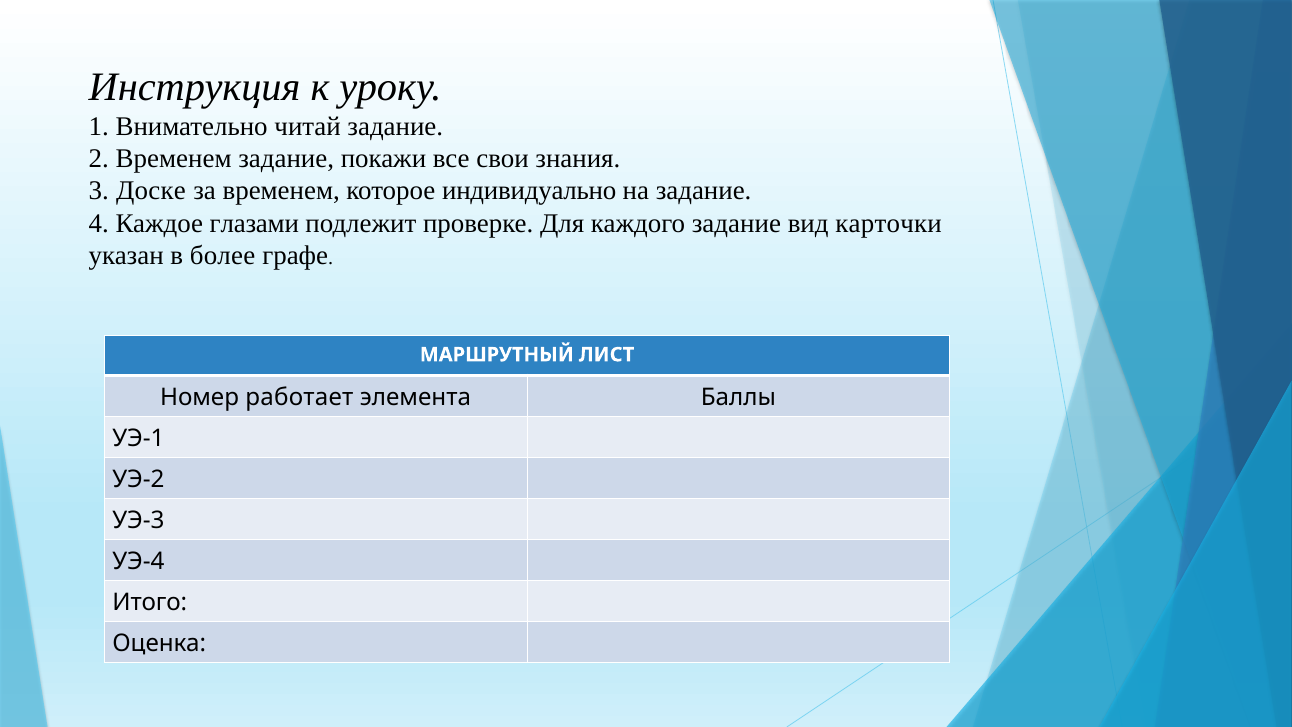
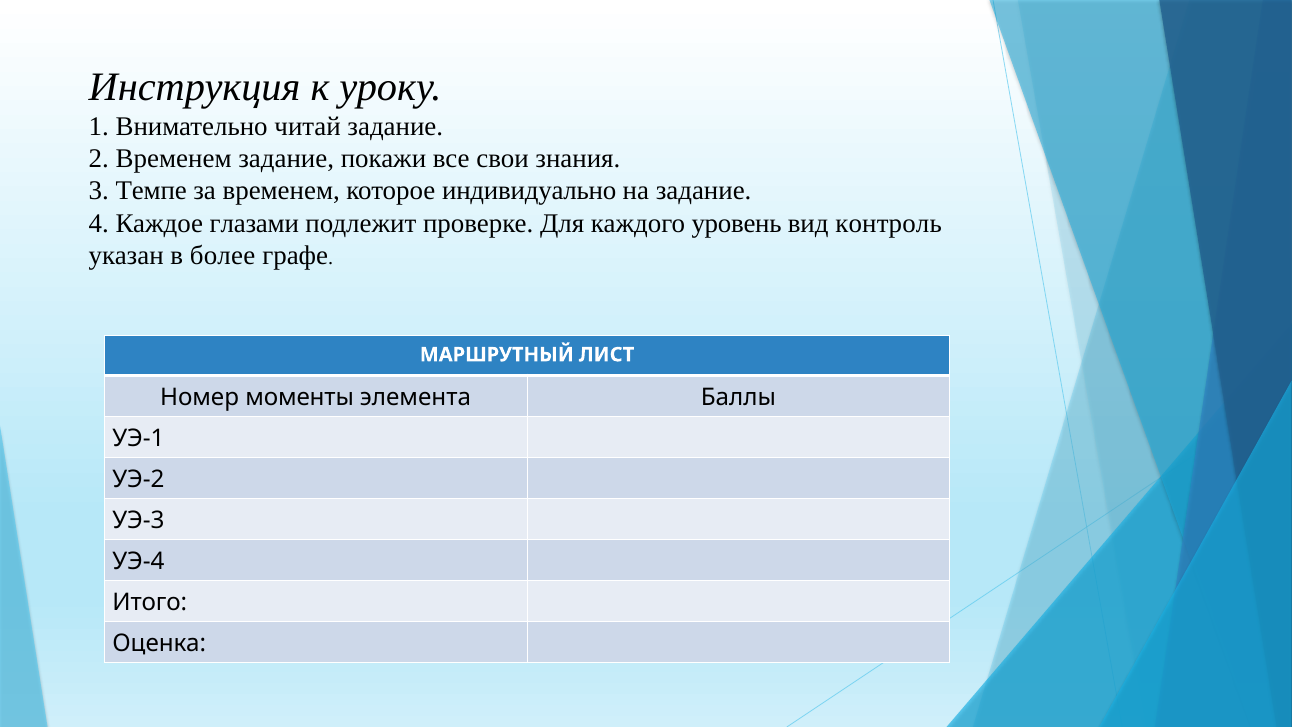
Доске: Доске -> Темпе (151, 191)
каждого задание: задание -> уровень (737, 223)
карточки: карточки -> контроль (889, 223)
работает: работает -> моменты (300, 397)
